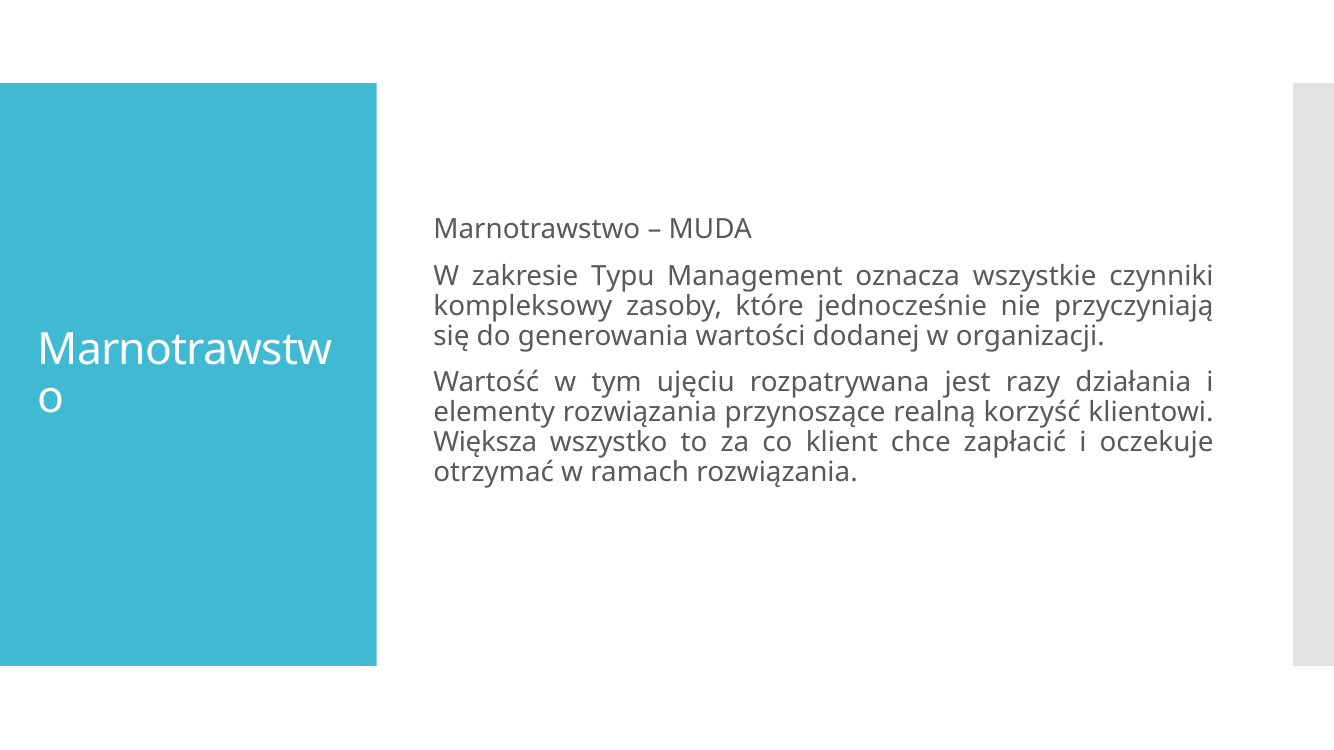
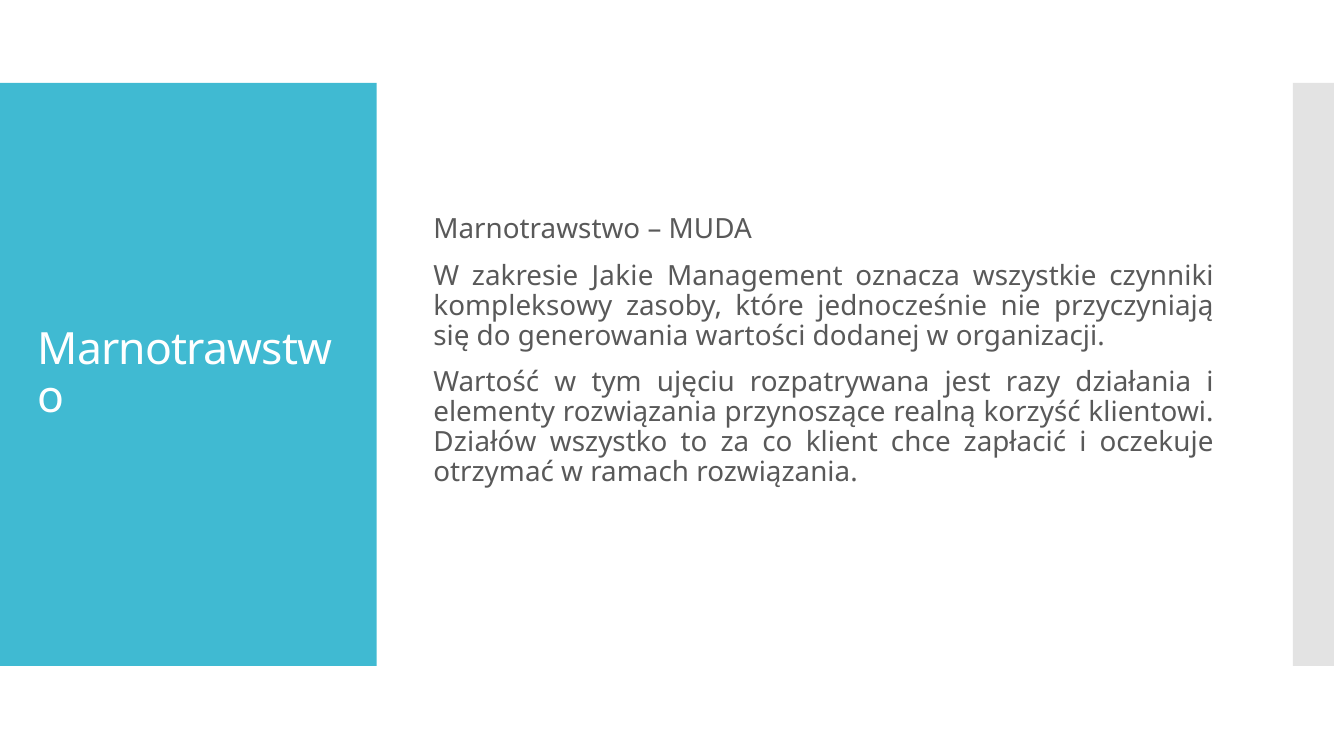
Typu: Typu -> Jakie (623, 276)
Większa: Większa -> Działów (485, 443)
